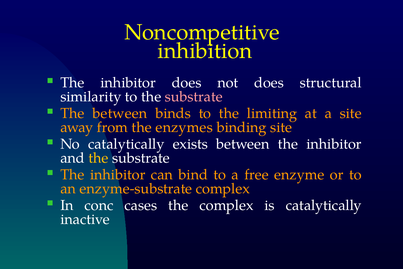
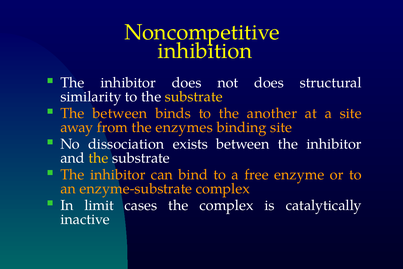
substrate colour: pink -> yellow (194, 97)
limiting: limiting -> another (272, 113)
No catalytically: catalytically -> dissociation (126, 144)
conc: conc -> limit (99, 205)
